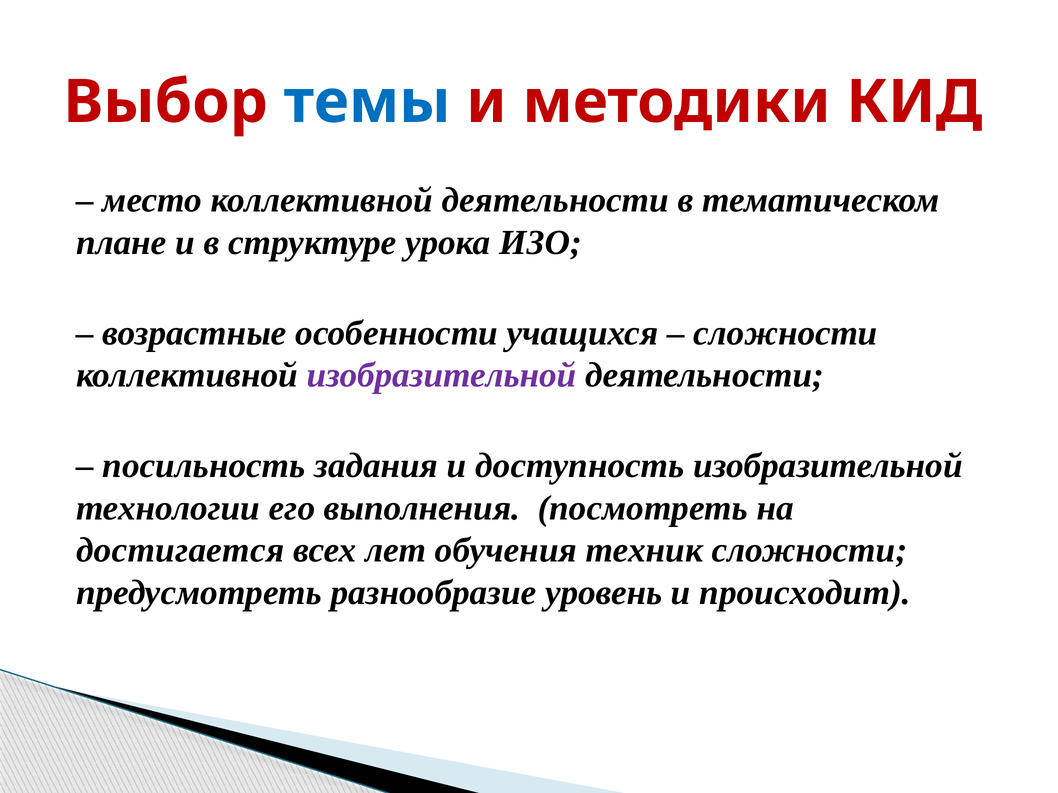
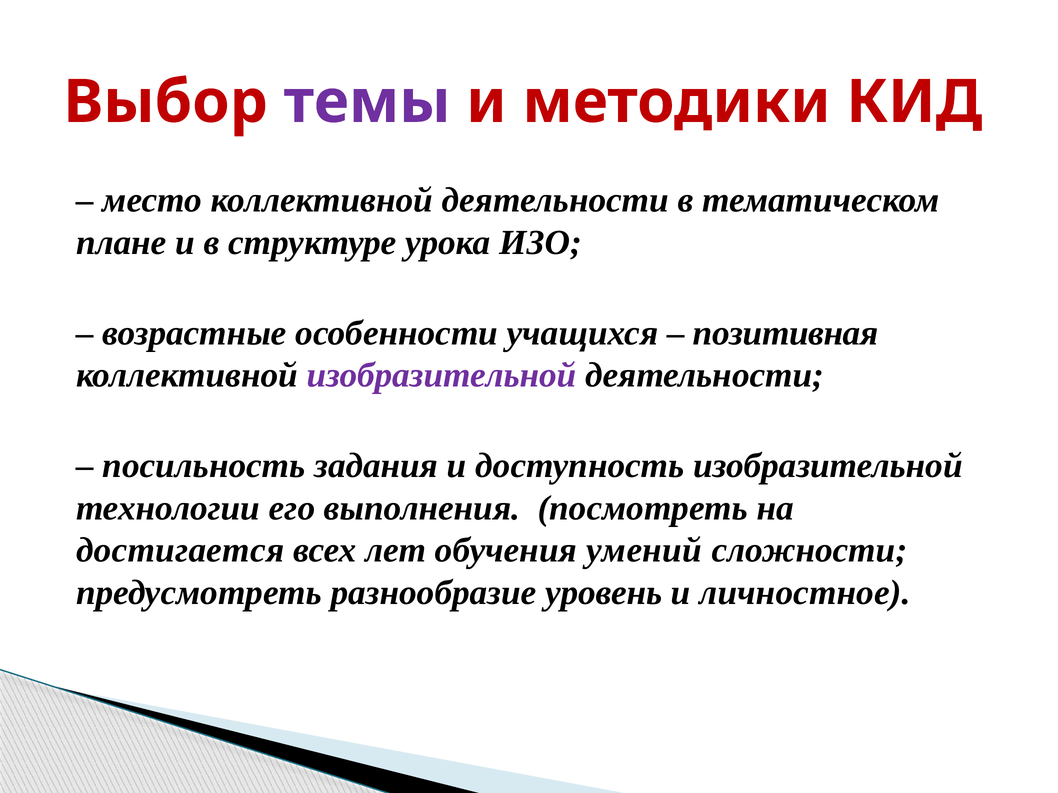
темы colour: blue -> purple (367, 102)
сложности: сложности -> позитивная (786, 333)
техник: техник -> умений (644, 551)
происходит: происходит -> личностное (805, 593)
